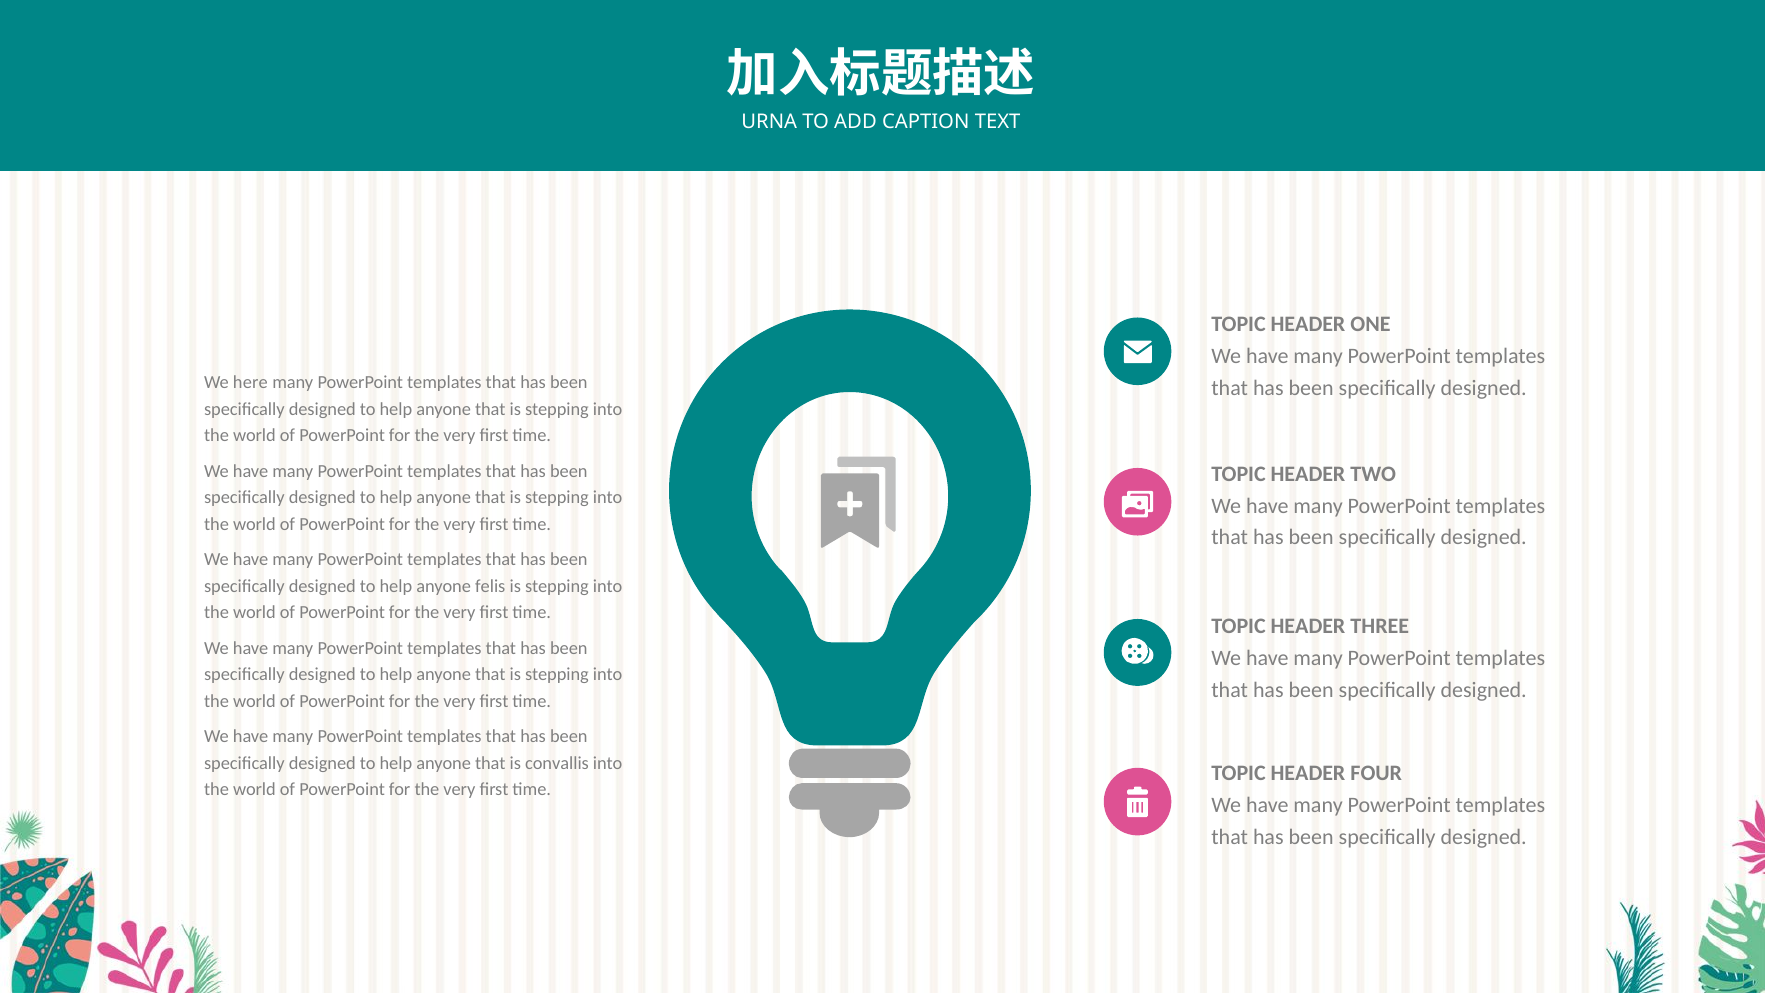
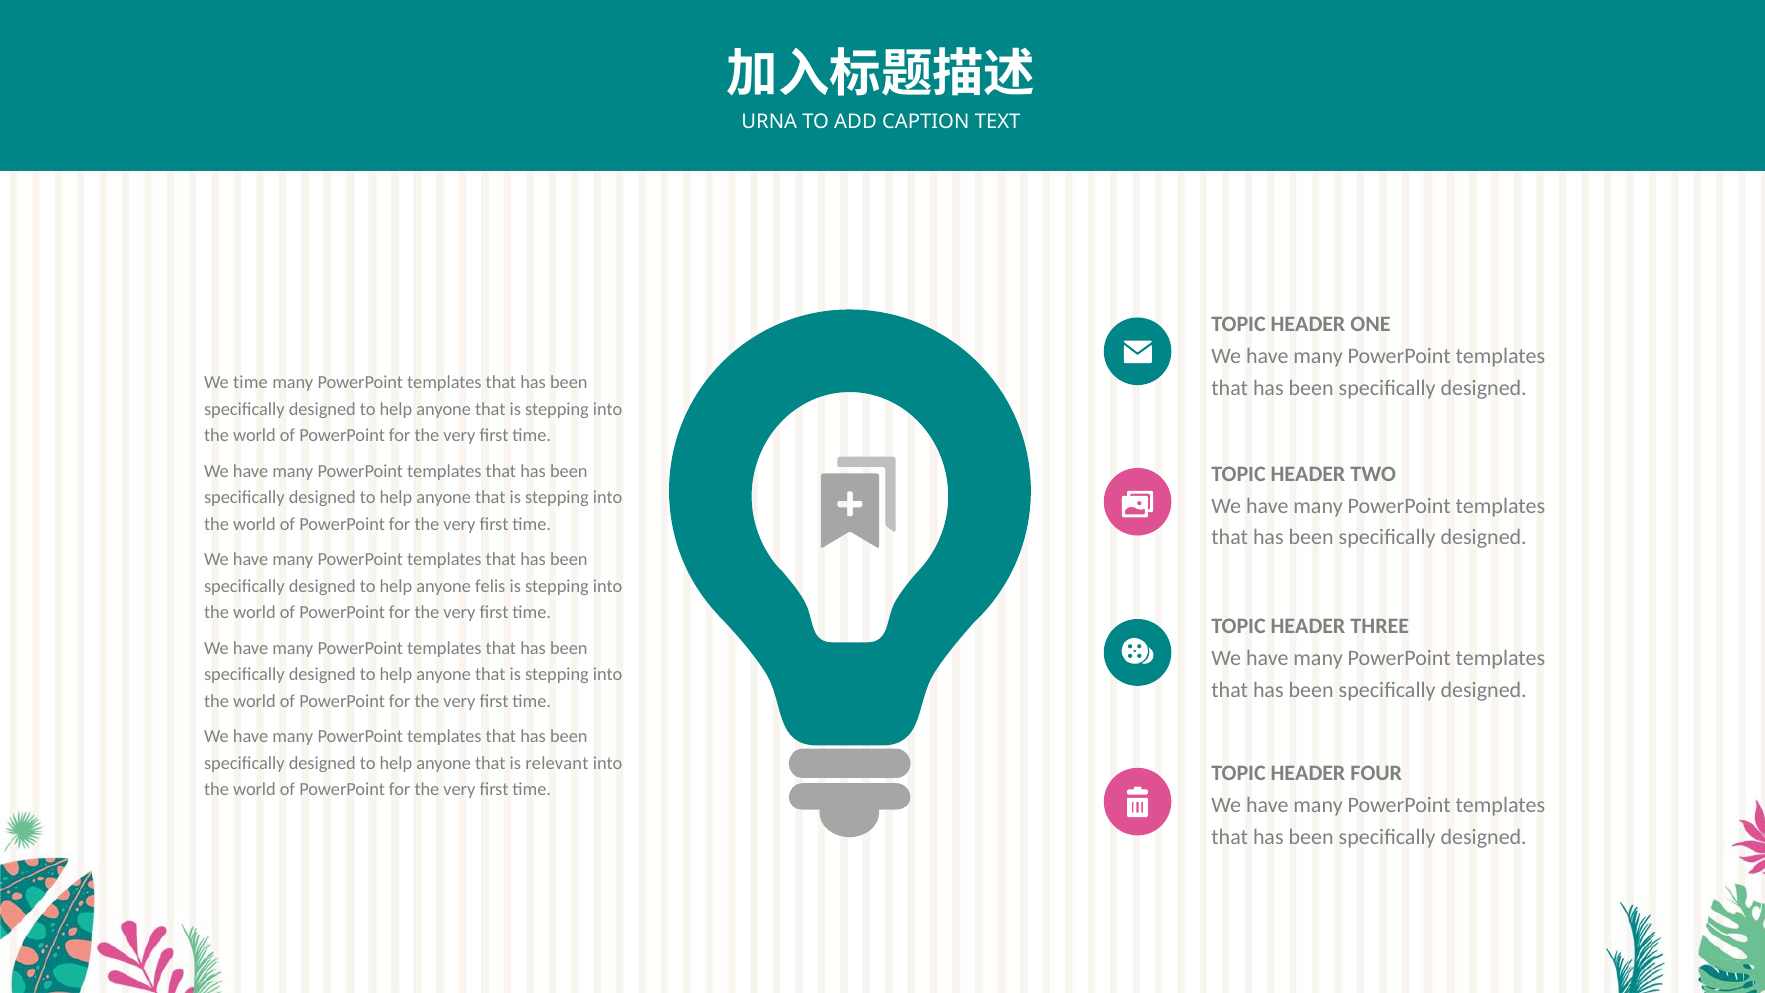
We here: here -> time (250, 383)
convallis: convallis -> relevant (557, 763)
